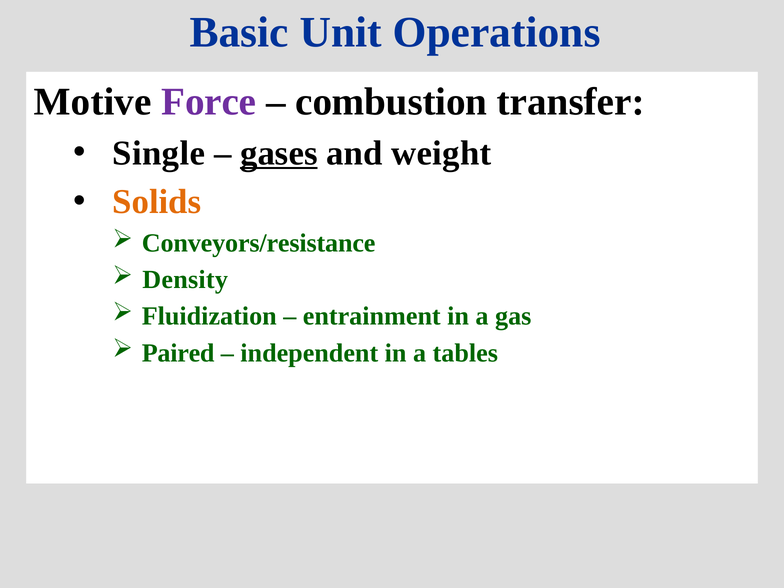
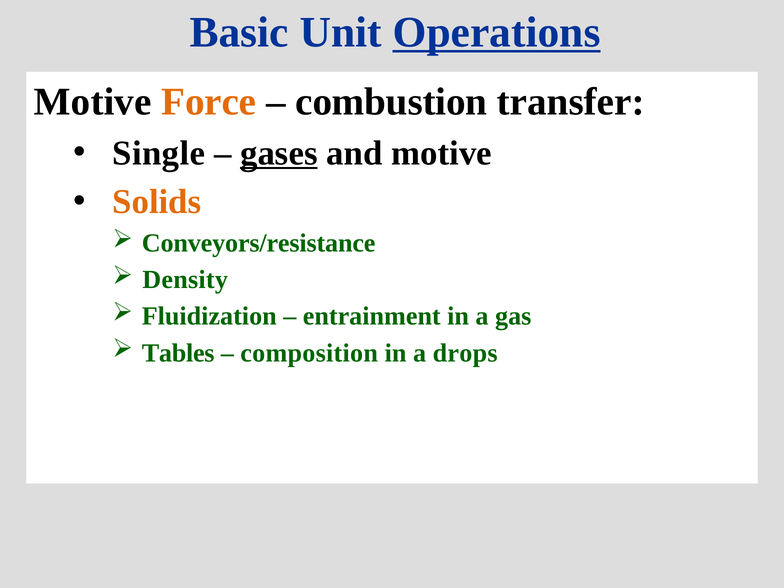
Operations underline: none -> present (497, 32)
Force colour: purple -> orange (209, 102)
and weight: weight -> motive (442, 153)
Paired: Paired -> Tables (178, 353)
independent: independent -> composition (309, 353)
tables: tables -> drops (465, 353)
